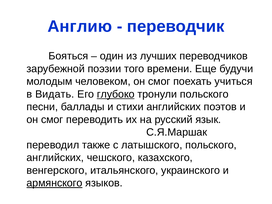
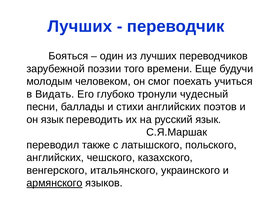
Англию: Англию -> Лучших (80, 26)
глубоко underline: present -> none (116, 94)
тронули польского: польского -> чудесный (204, 94)
смог: смог -> язык (52, 120)
